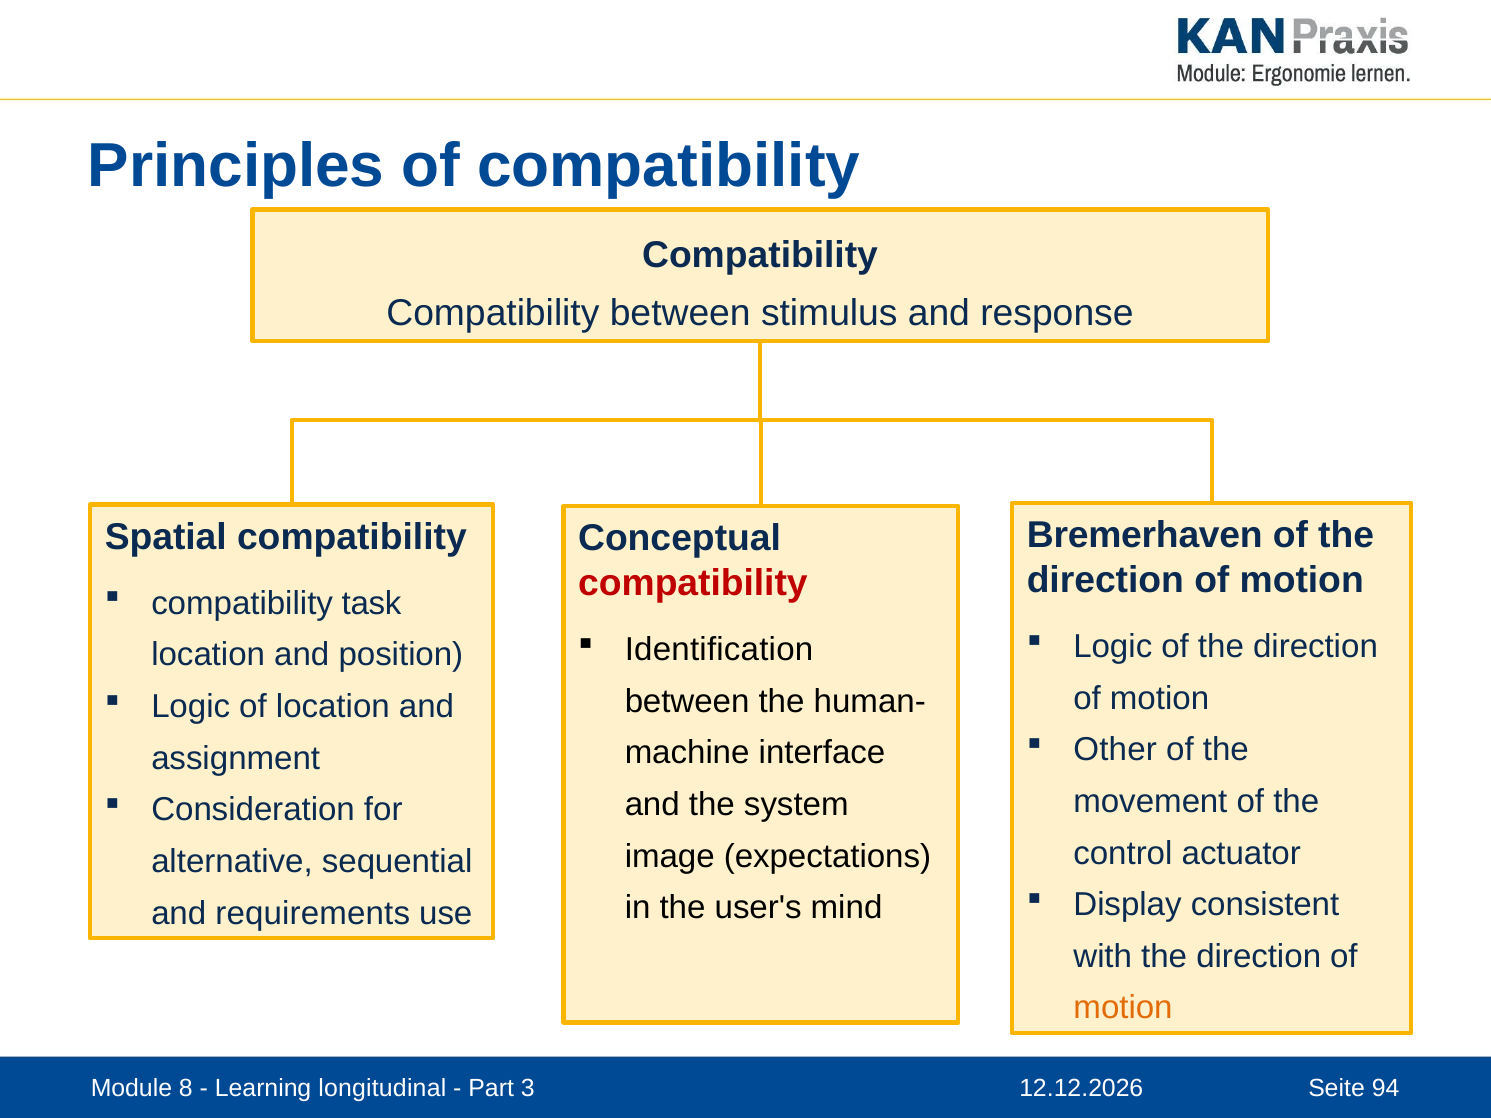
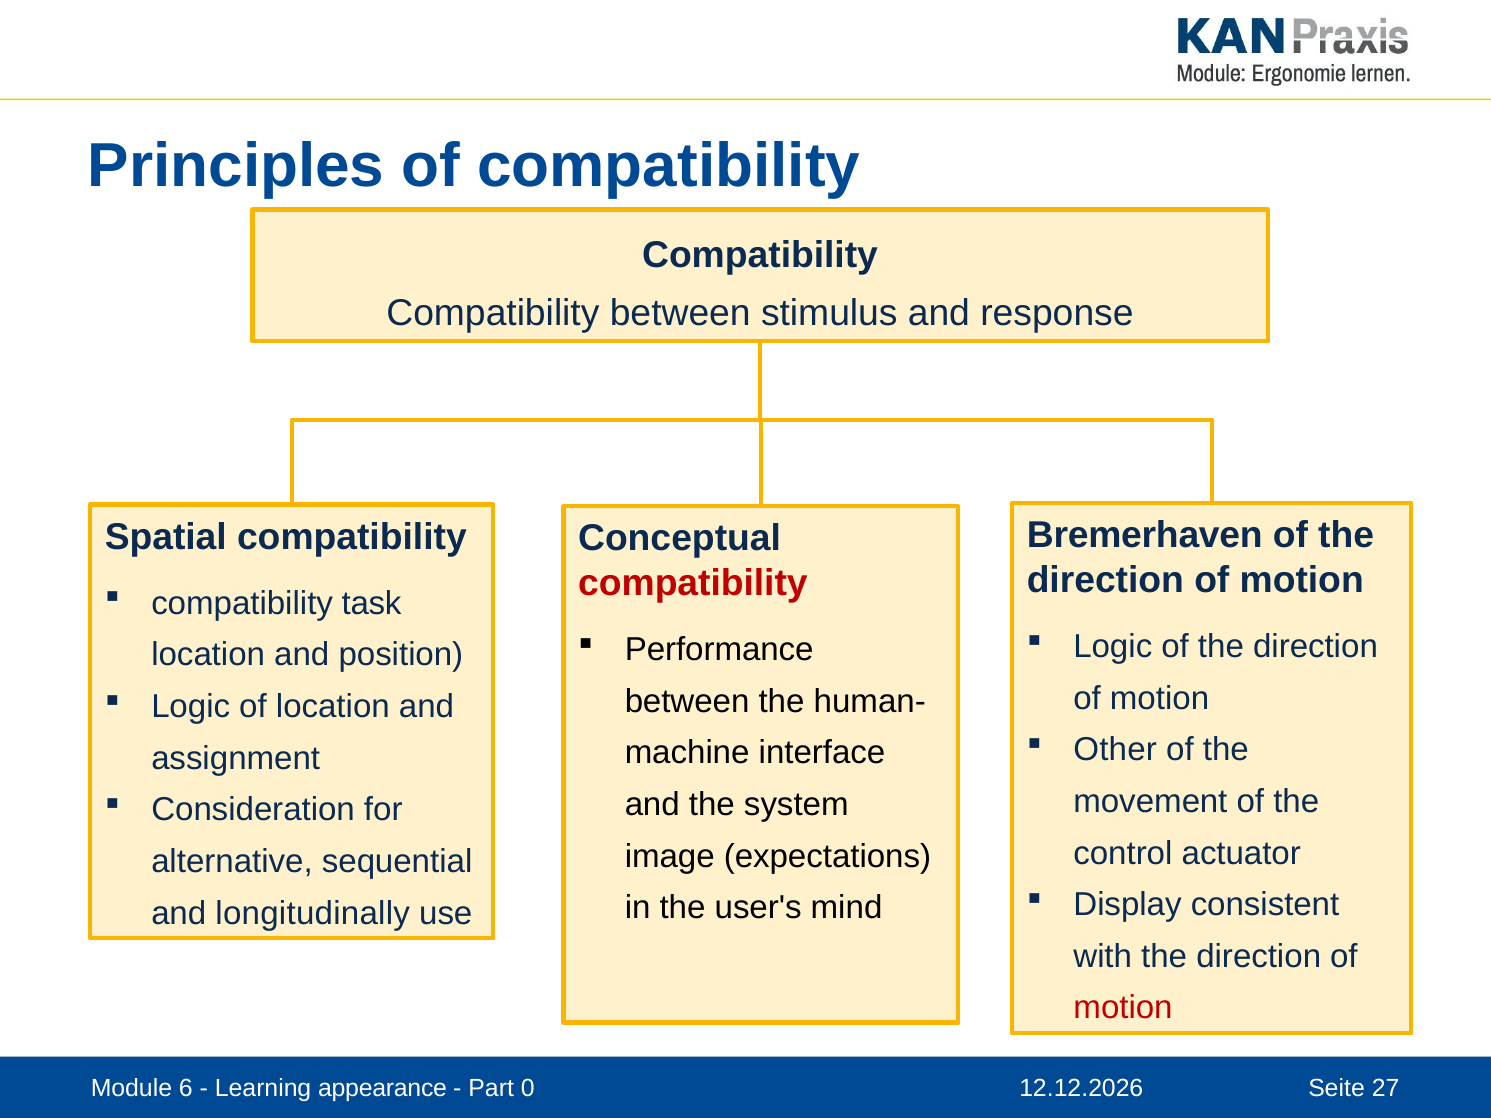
Identification: Identification -> Performance (719, 650)
requirements: requirements -> longitudinally (313, 913)
motion colour: orange -> red (1123, 1008)
8: 8 -> 6 (186, 1088)
longitudinal: longitudinal -> appearance (383, 1088)
3: 3 -> 0 (528, 1088)
94: 94 -> 27 (1386, 1088)
